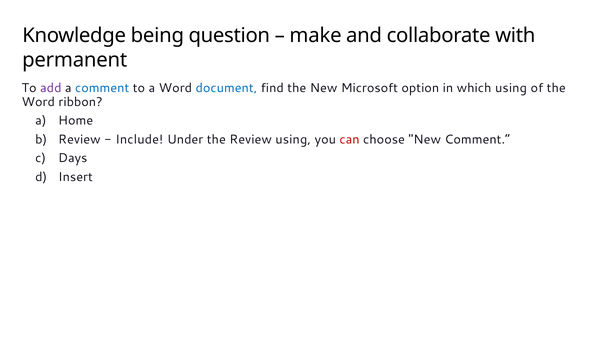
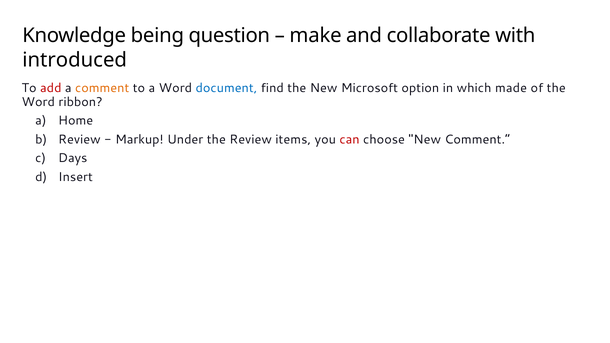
permanent: permanent -> introduced (75, 60)
add colour: purple -> red (51, 88)
comment colour: blue -> orange (102, 88)
which using: using -> made (511, 88)
Include: Include -> Markup (139, 139)
Review using: using -> items (293, 139)
